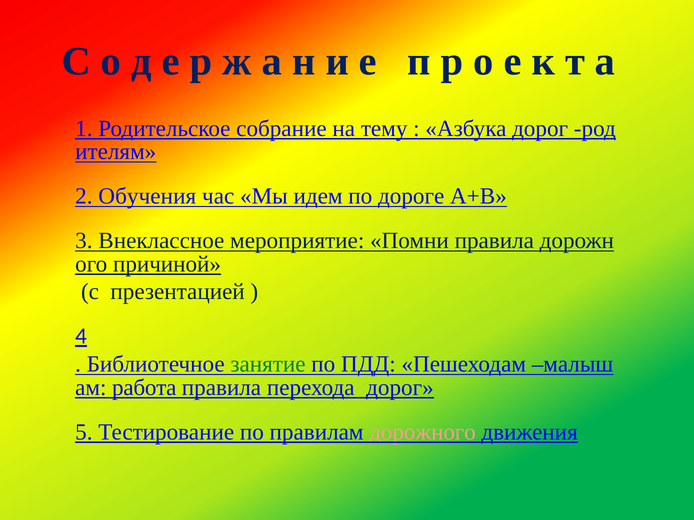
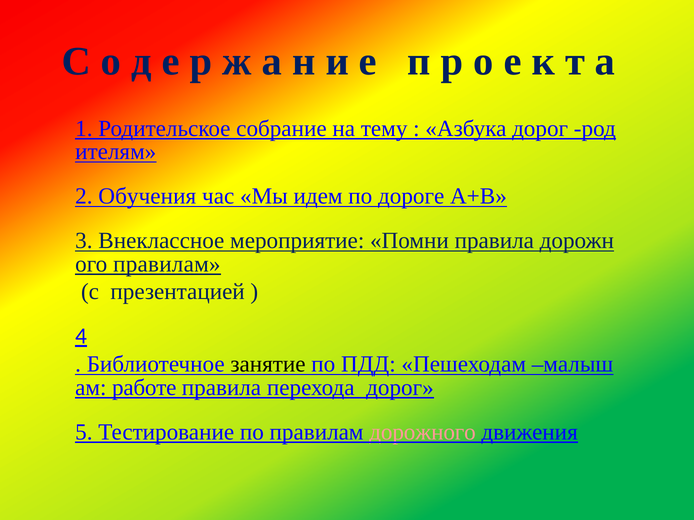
причиной: причиной -> правилам (167, 264)
занятие colour: green -> black (268, 365)
работа: работа -> работе (144, 388)
